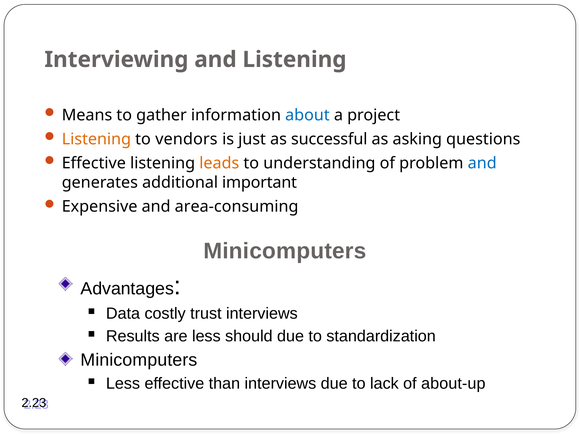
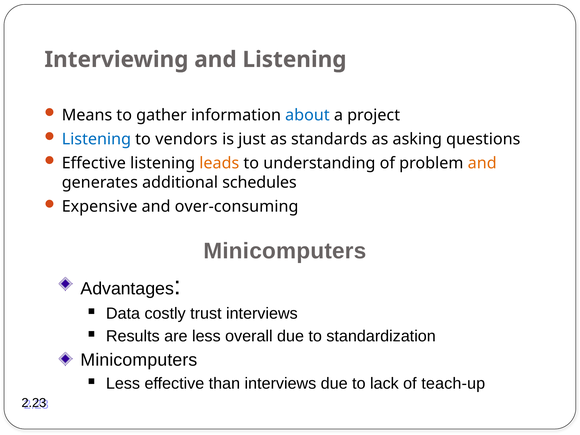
Listening colour: orange -> blue (96, 139)
successful: successful -> standards (329, 139)
and colour: blue -> orange (482, 163)
important: important -> schedules (259, 183)
area-consuming: area-consuming -> over-consuming (237, 207)
should: should -> overall (249, 336)
about-up: about-up -> teach-up (453, 384)
